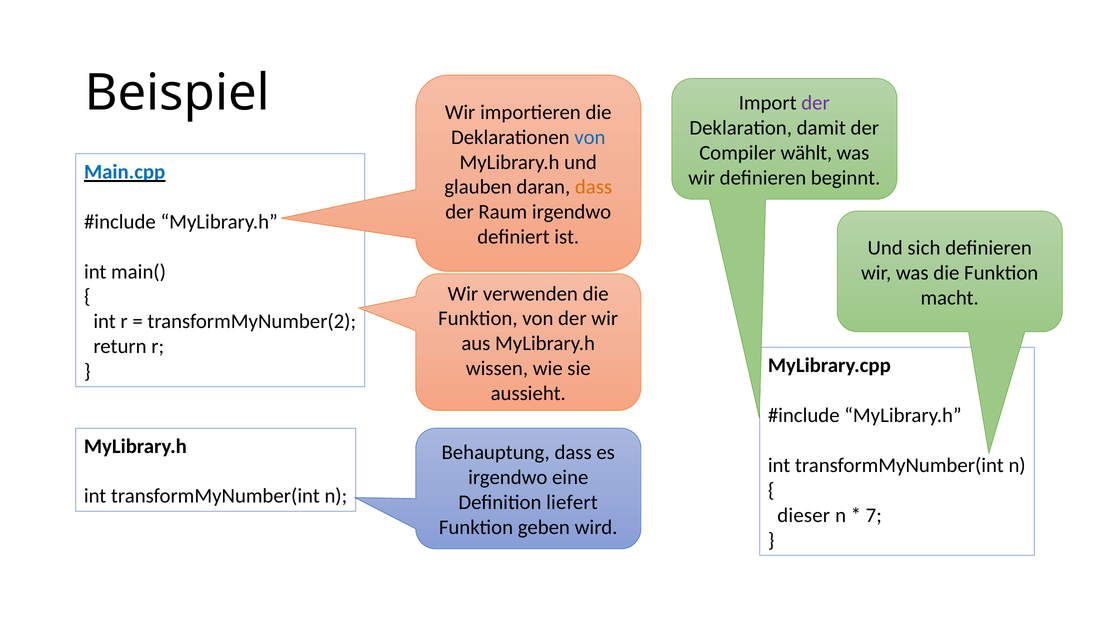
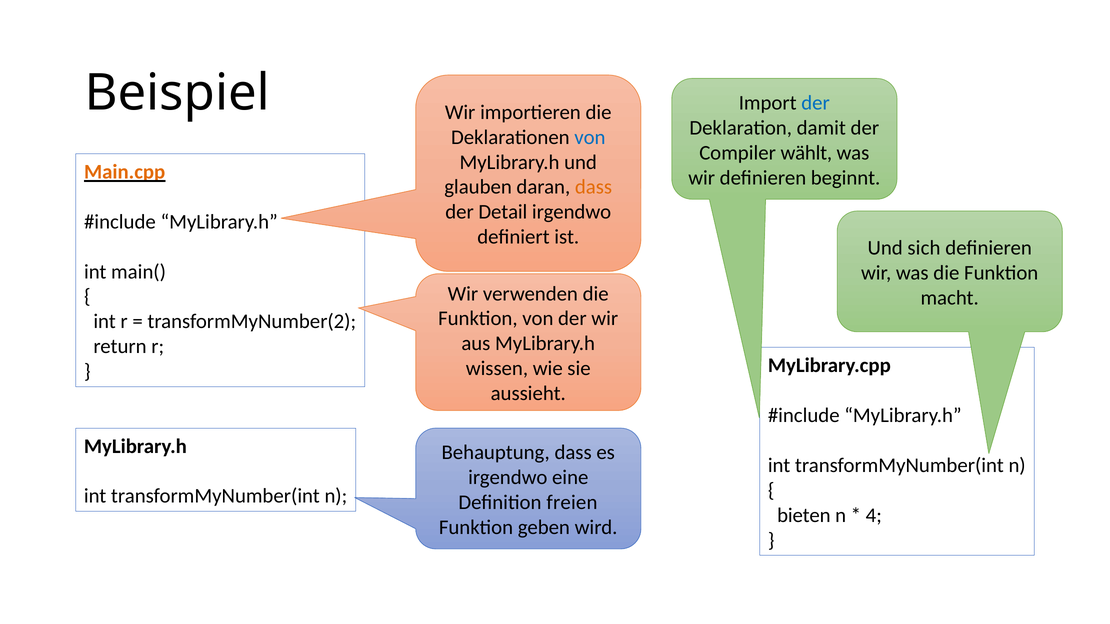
der colour: purple -> blue (816, 103)
Main.cpp colour: blue -> orange (125, 172)
Raum: Raum -> Detail (503, 212)
liefert: liefert -> freien (572, 503)
dieser: dieser -> bieten (804, 516)
7: 7 -> 4 (874, 516)
